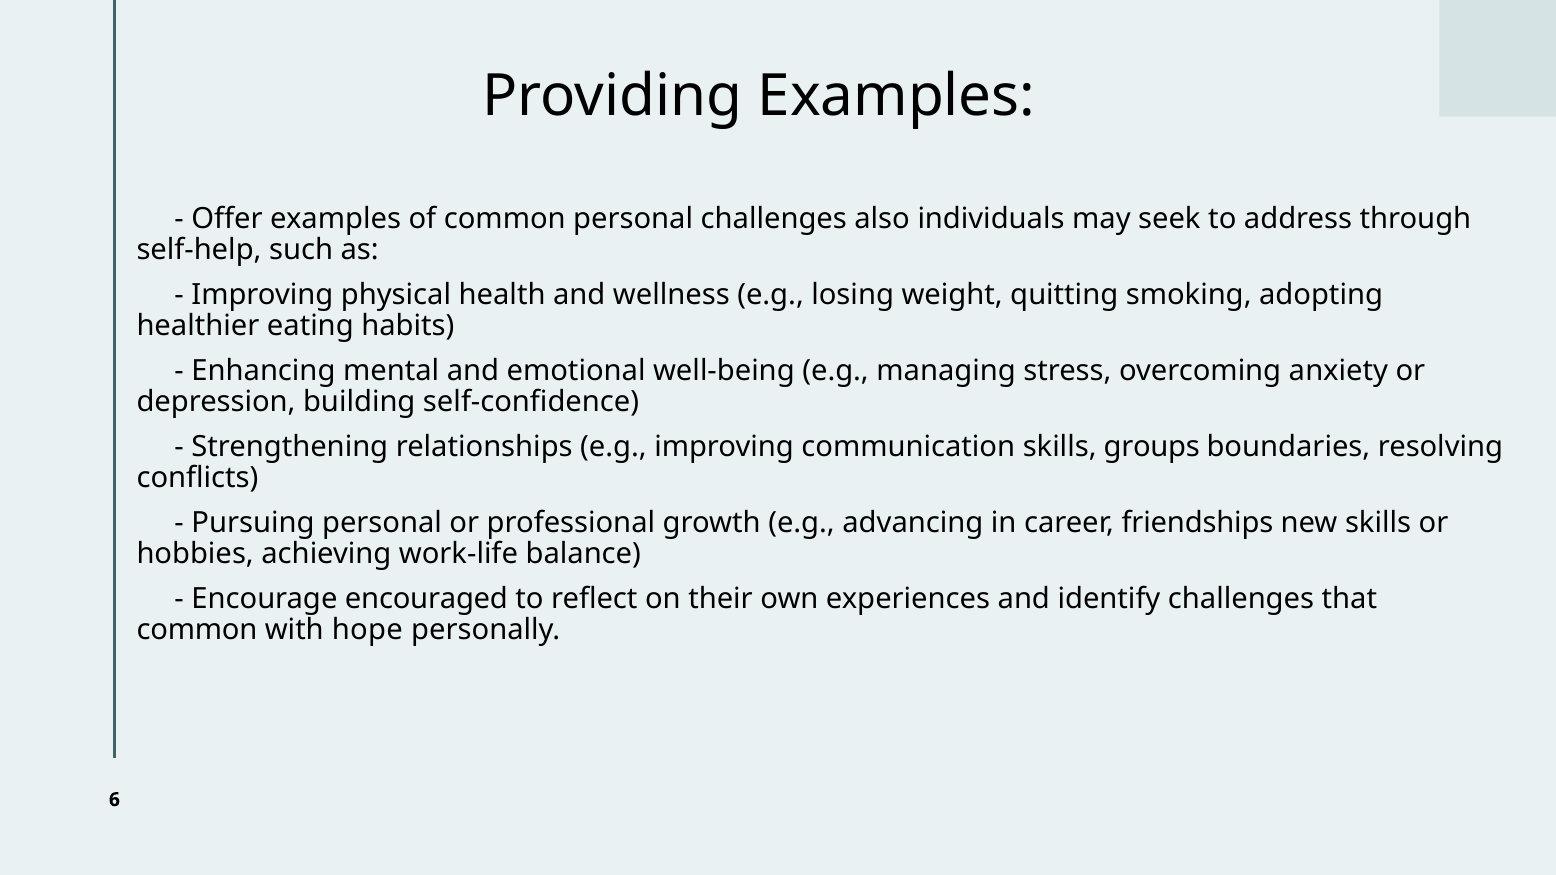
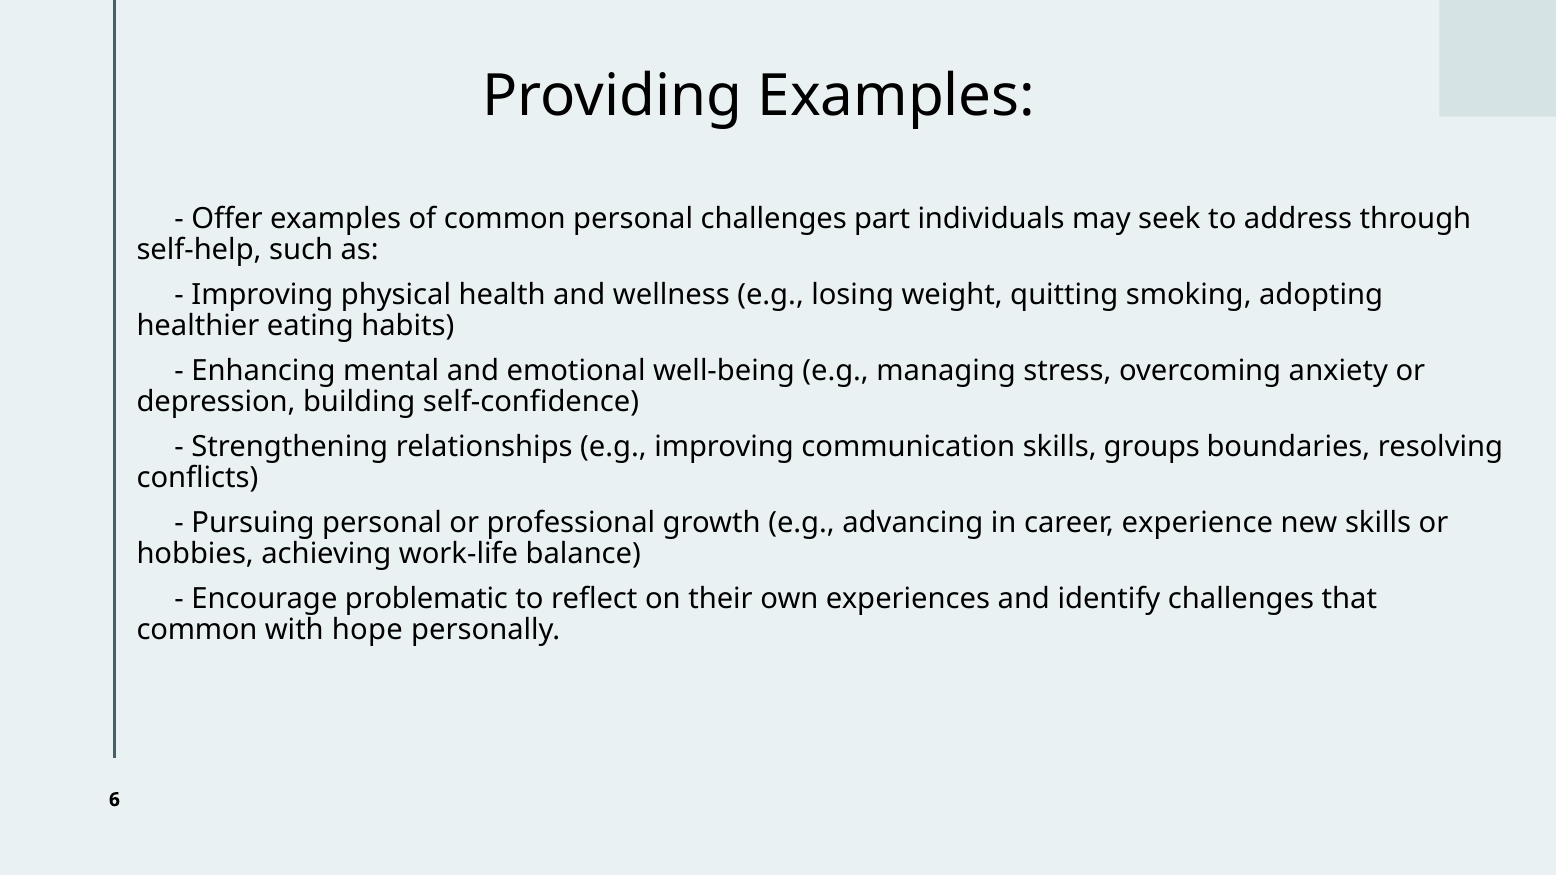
also: also -> part (882, 219)
friendships: friendships -> experience (1197, 523)
encouraged: encouraged -> problematic (426, 599)
